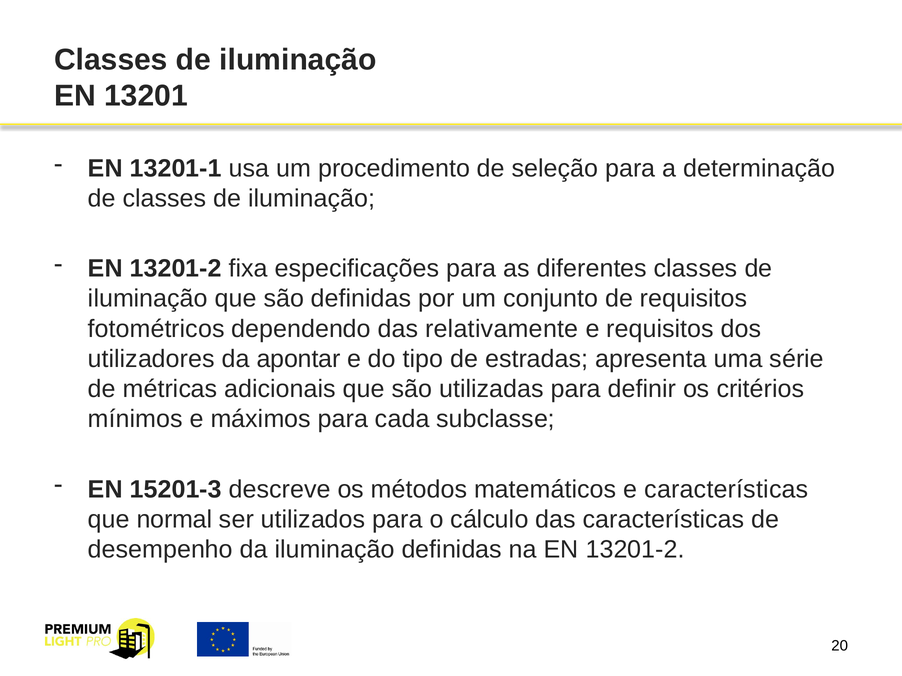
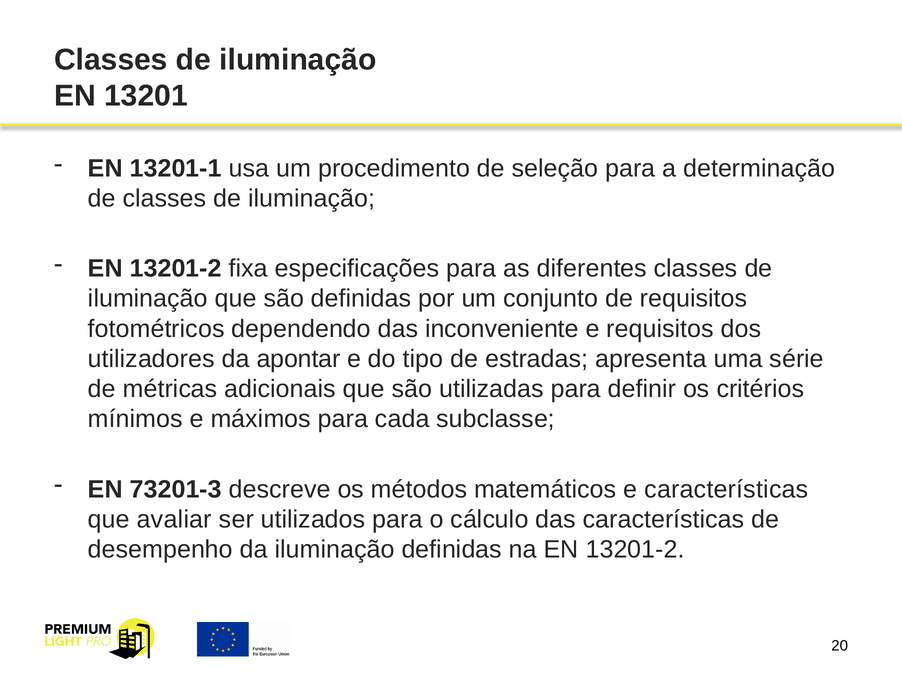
relativamente: relativamente -> inconveniente (502, 329)
15201-3: 15201-3 -> 73201-3 (176, 490)
normal: normal -> avaliar (174, 520)
